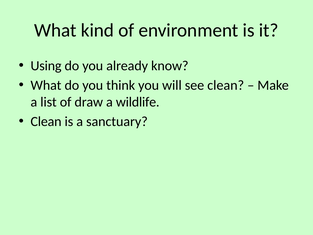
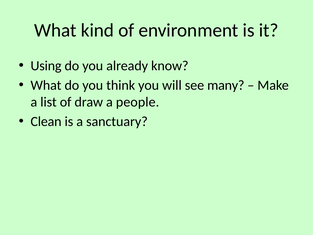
see clean: clean -> many (226, 85)
wildlife: wildlife -> people (138, 102)
